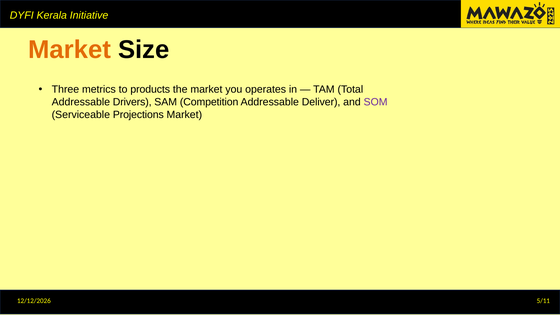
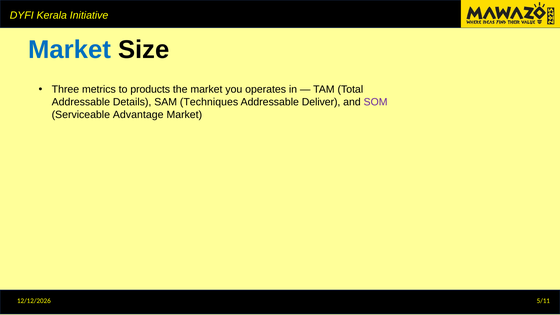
Market colour: orange -> blue (70, 50)
Drivers: Drivers -> Details (132, 102)
Competition: Competition -> Techniques (209, 102)
Projections: Projections -> Advantage (138, 115)
